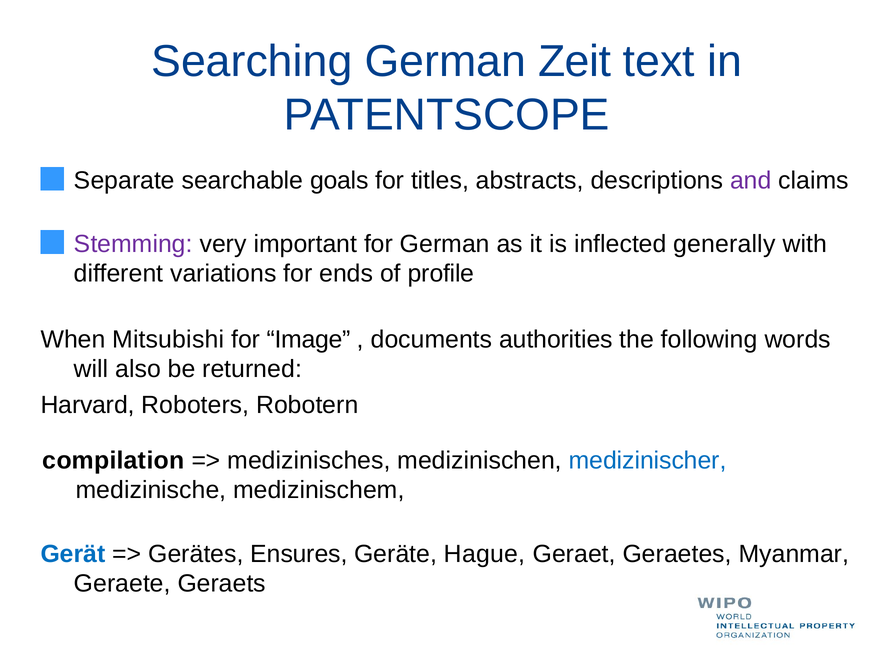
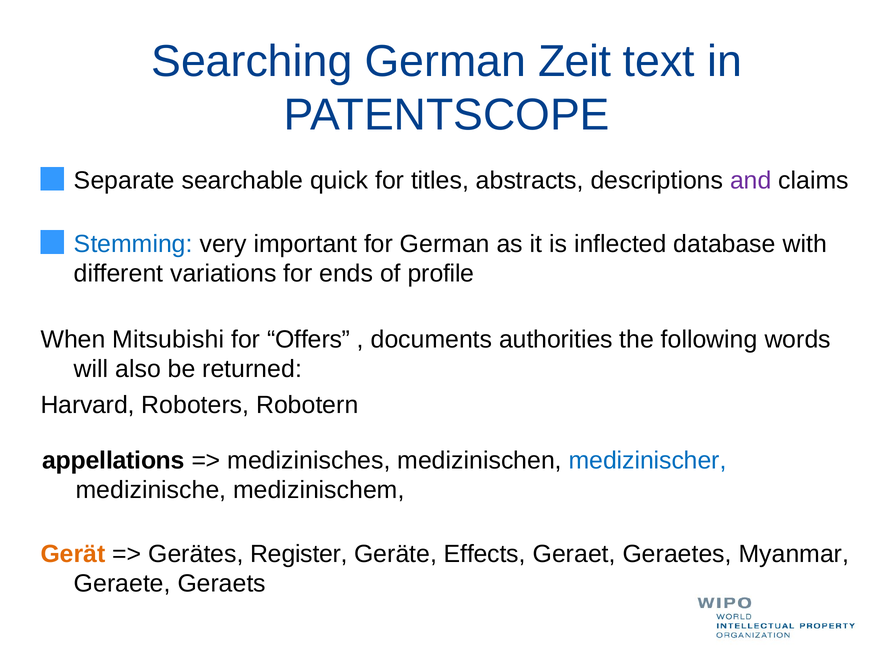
goals: goals -> quick (339, 180)
Stemming colour: purple -> blue (133, 244)
generally: generally -> database (725, 244)
Image: Image -> Offers (309, 339)
compilation: compilation -> appellations (114, 460)
Gerät colour: blue -> orange (73, 553)
Ensures: Ensures -> Register (299, 553)
Hague: Hague -> Effects (485, 553)
